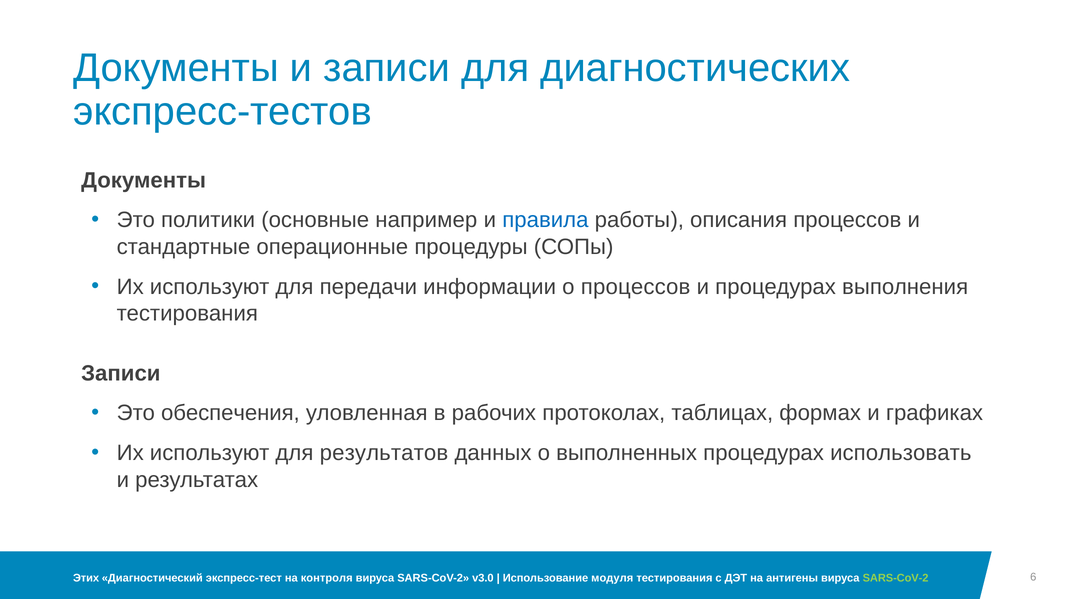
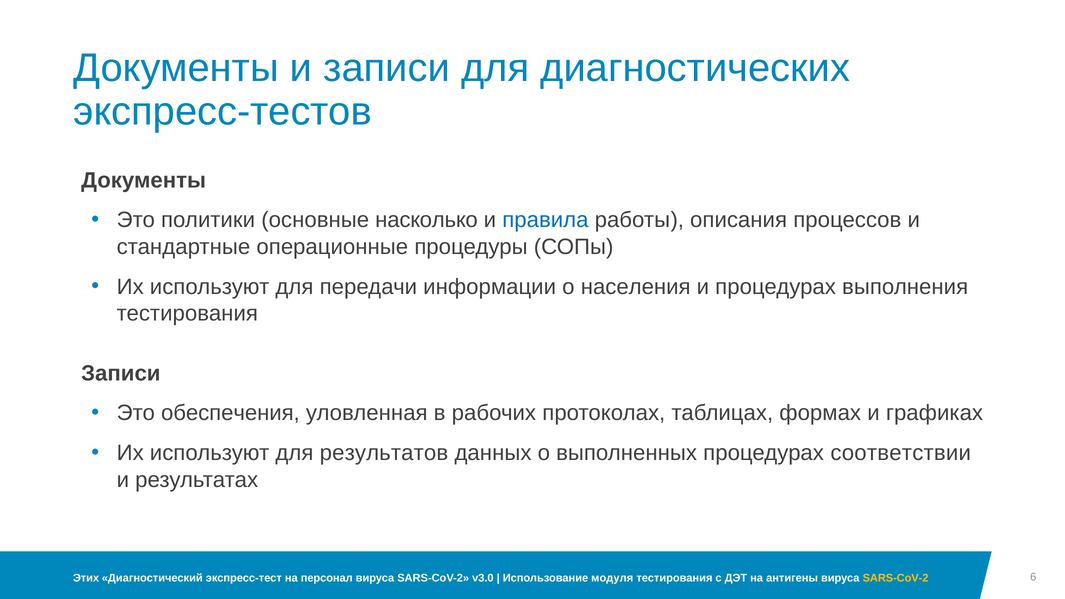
например: например -> насколько (426, 220)
о процессов: процессов -> населения (636, 287)
использовать: использовать -> соответствии (901, 453)
контроля: контроля -> персонал (327, 578)
SARS-CoV-2 colour: light green -> yellow (896, 578)
